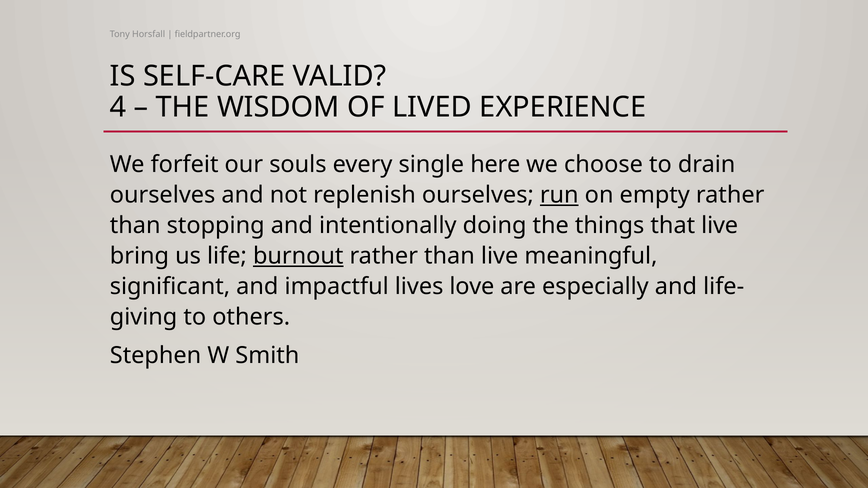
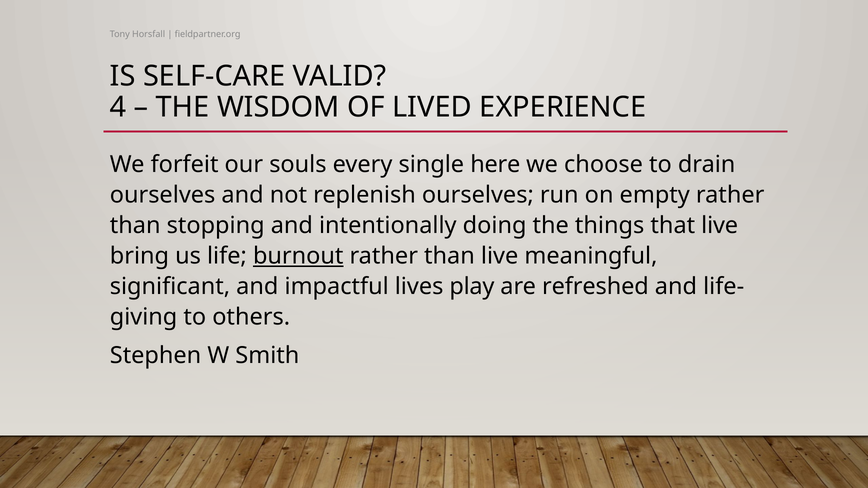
run underline: present -> none (559, 195)
love: love -> play (472, 287)
especially: especially -> refreshed (595, 287)
